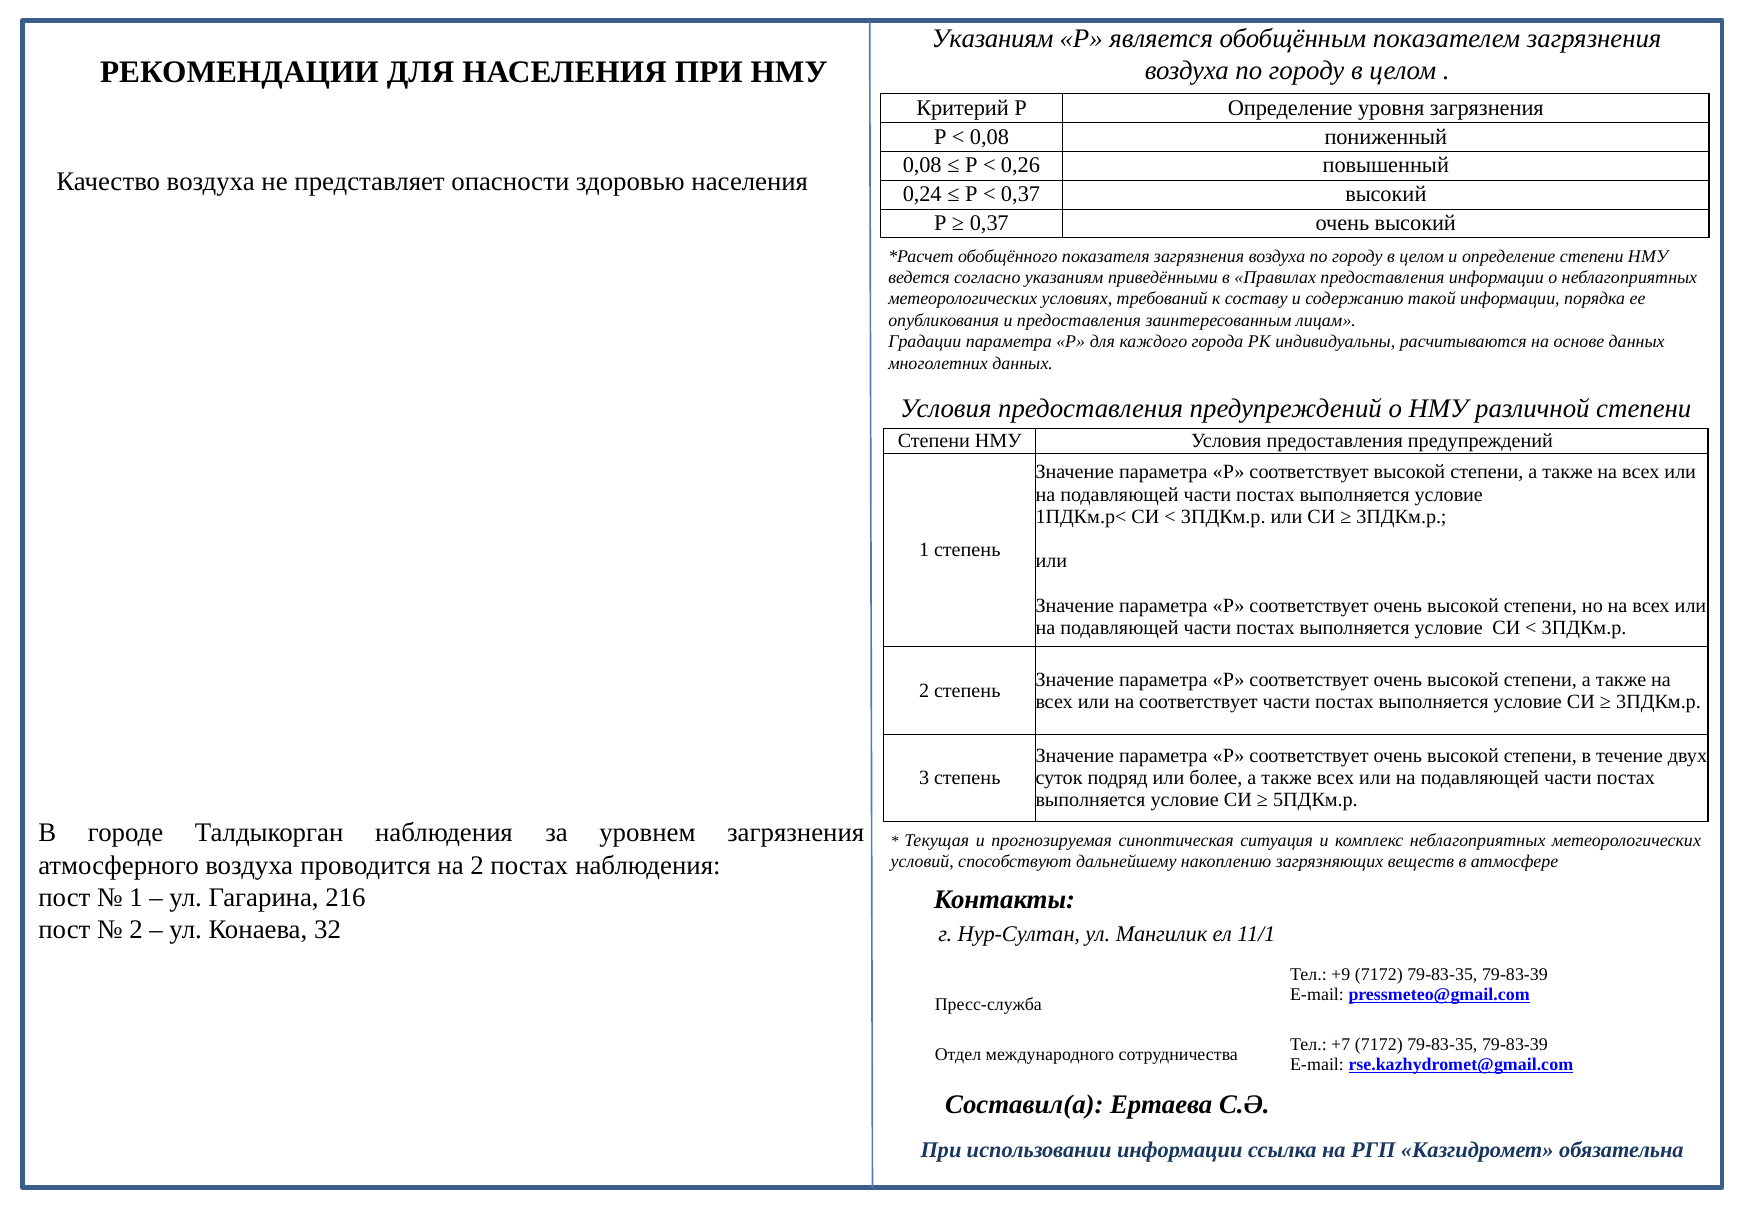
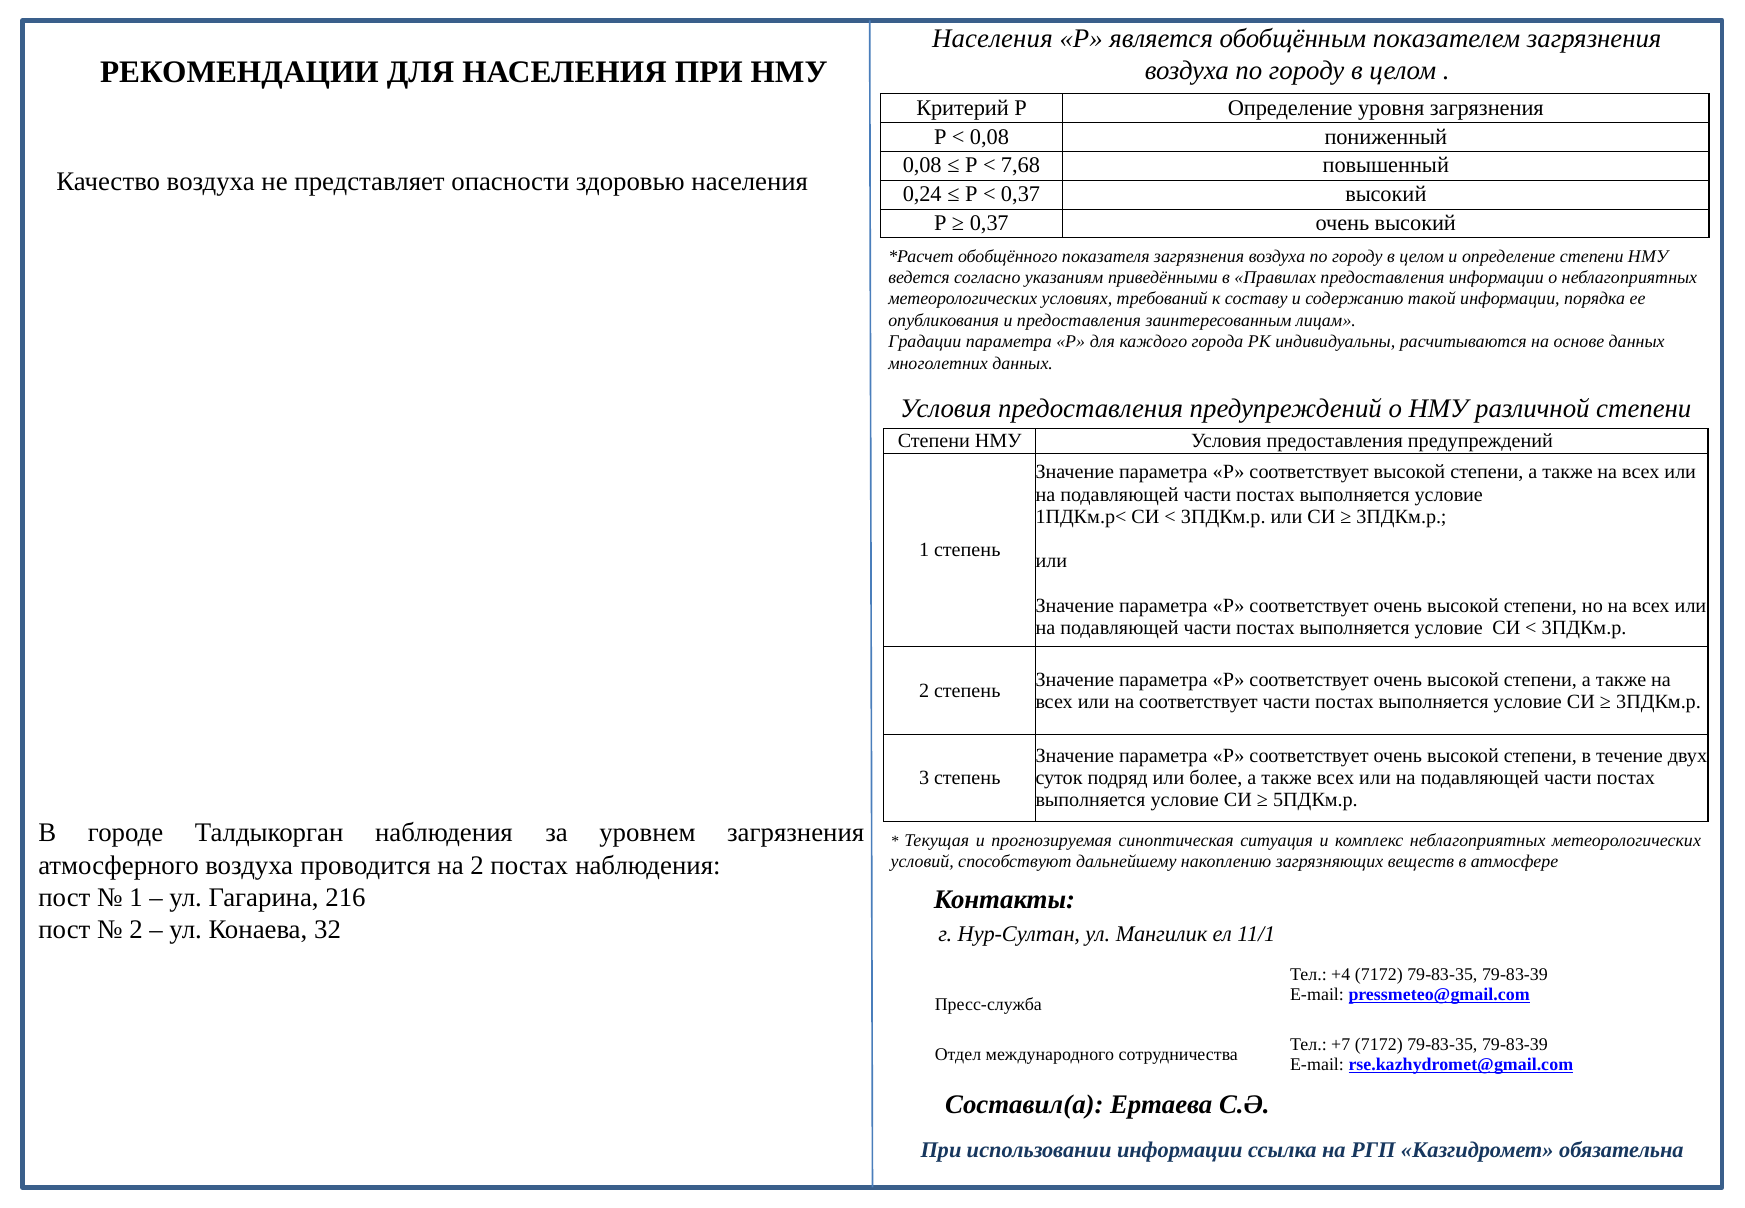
Указаниям: Указаниям -> Населения (992, 38)
0,26: 0,26 -> 7,68 (1021, 166)
+9: +9 -> +4 (1341, 975)
